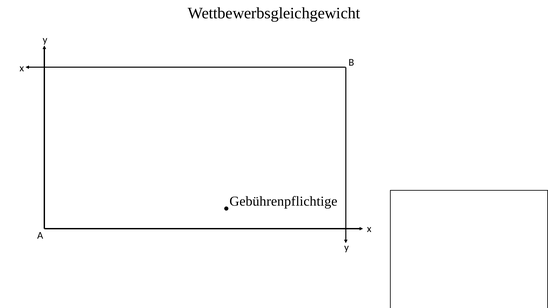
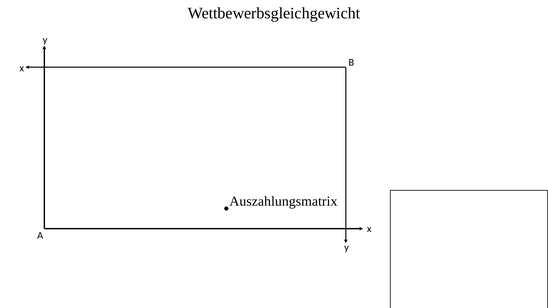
Gebührenpflichtige: Gebührenpflichtige -> Auszahlungsmatrix (283, 201)
